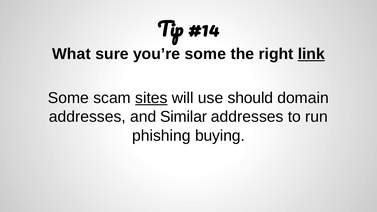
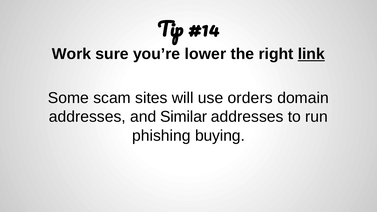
What: What -> Work (72, 54)
you’re some: some -> lower (205, 54)
sites underline: present -> none (151, 98)
should: should -> orders (250, 98)
